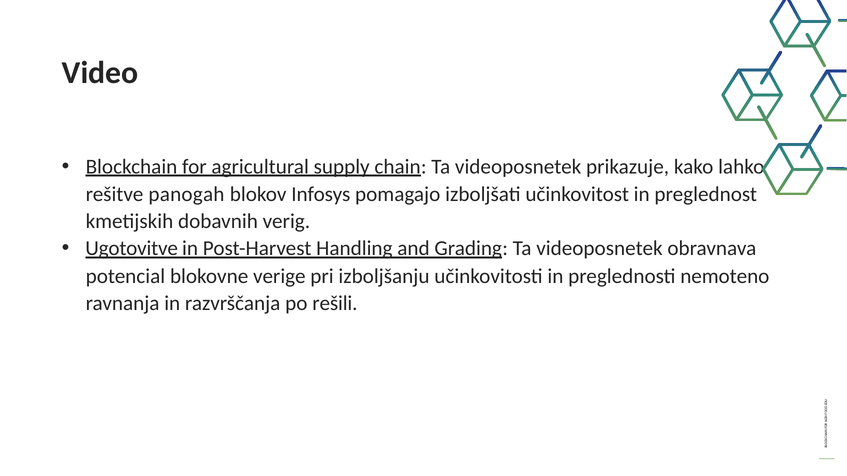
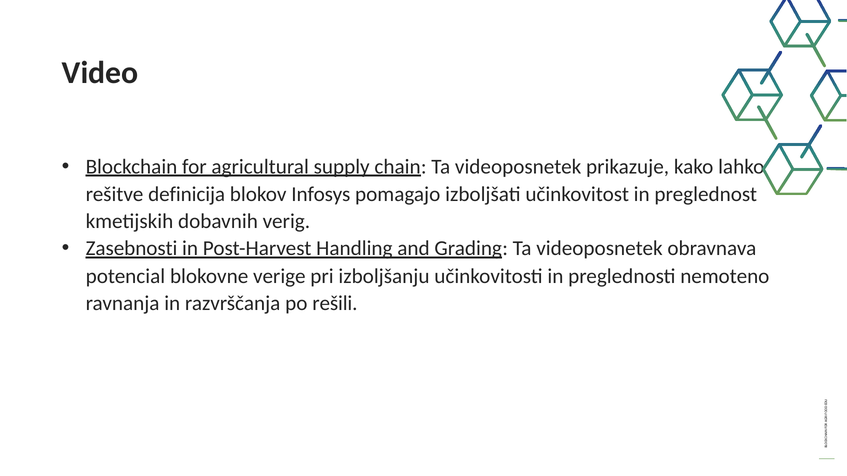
panogah: panogah -> definicija (187, 194)
Ugotovitve: Ugotovitve -> Zasebnosti (132, 249)
